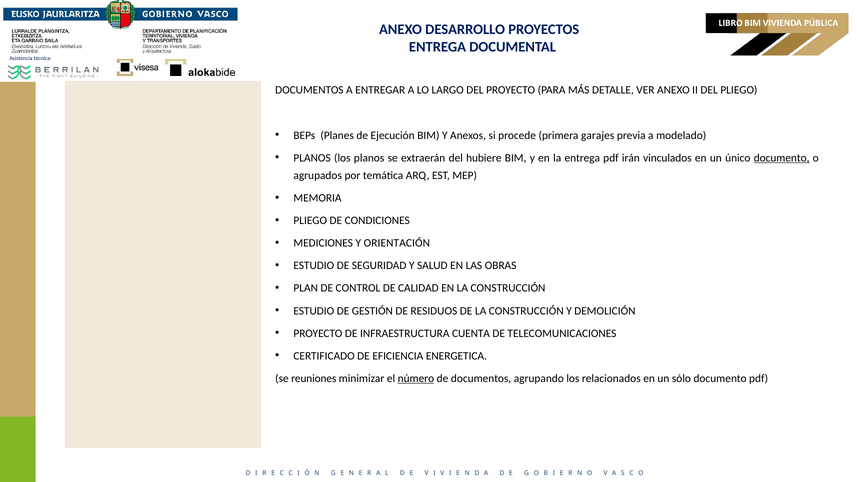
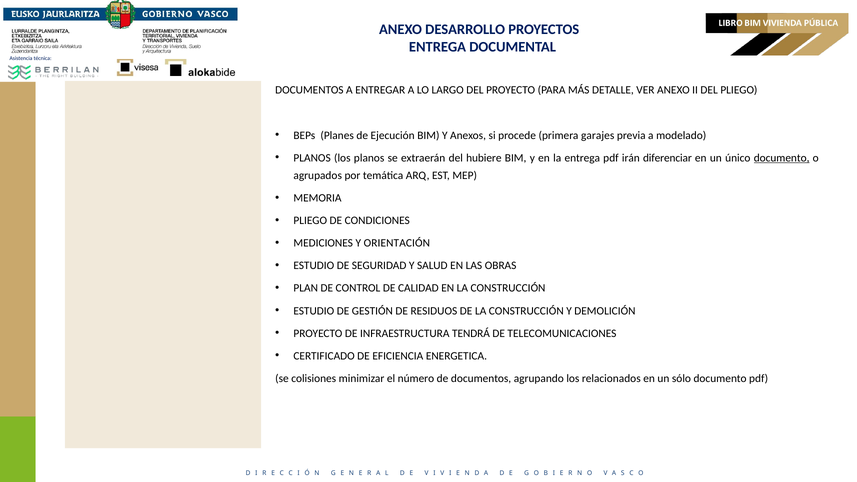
vinculados: vinculados -> diferenciar (667, 158)
CUENTA: CUENTA -> TENDRÁ (471, 333)
reuniones: reuniones -> colisiones (314, 378)
número underline: present -> none (416, 378)
